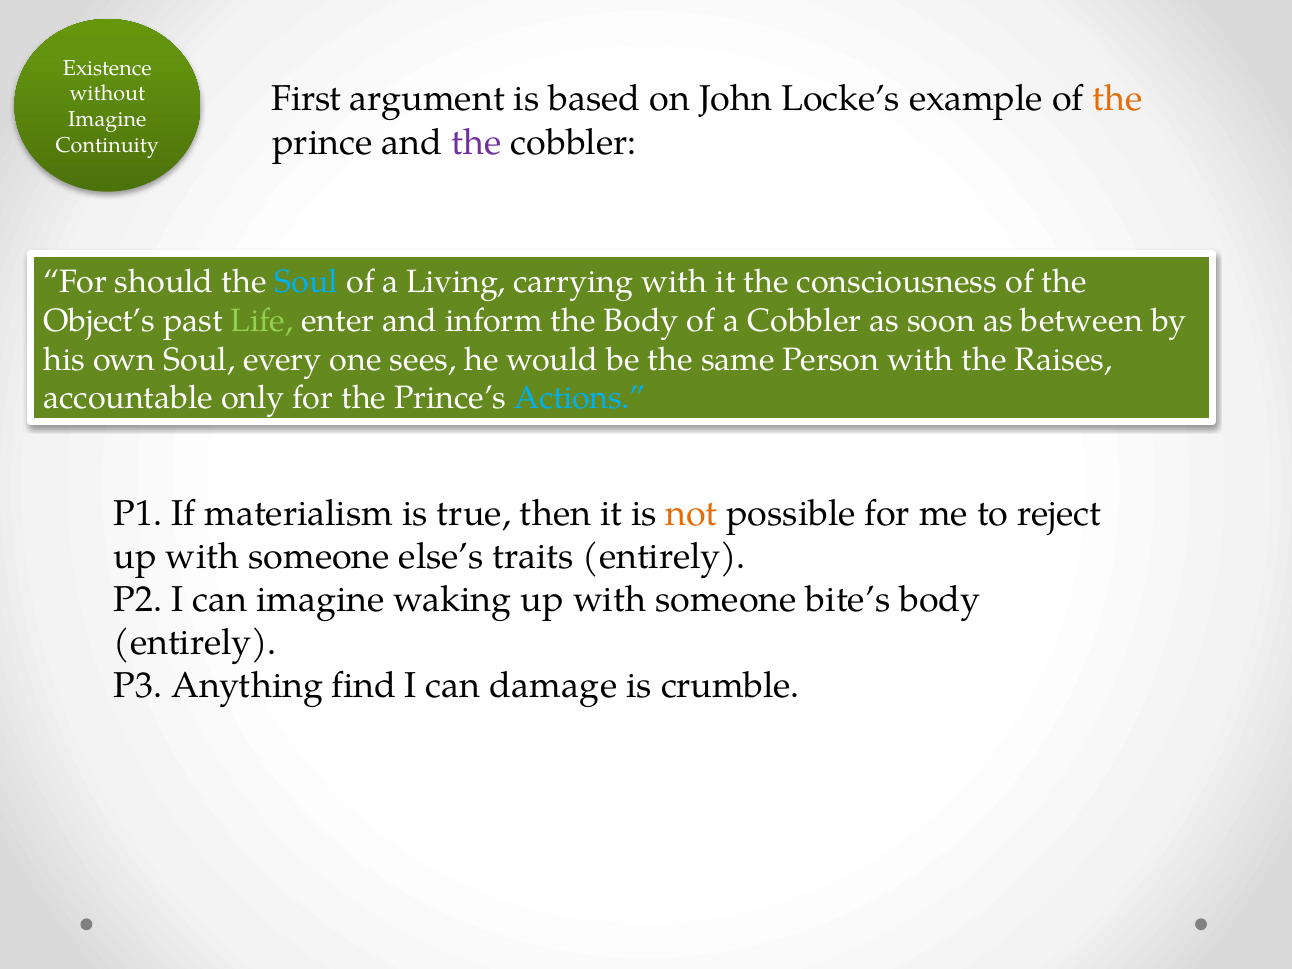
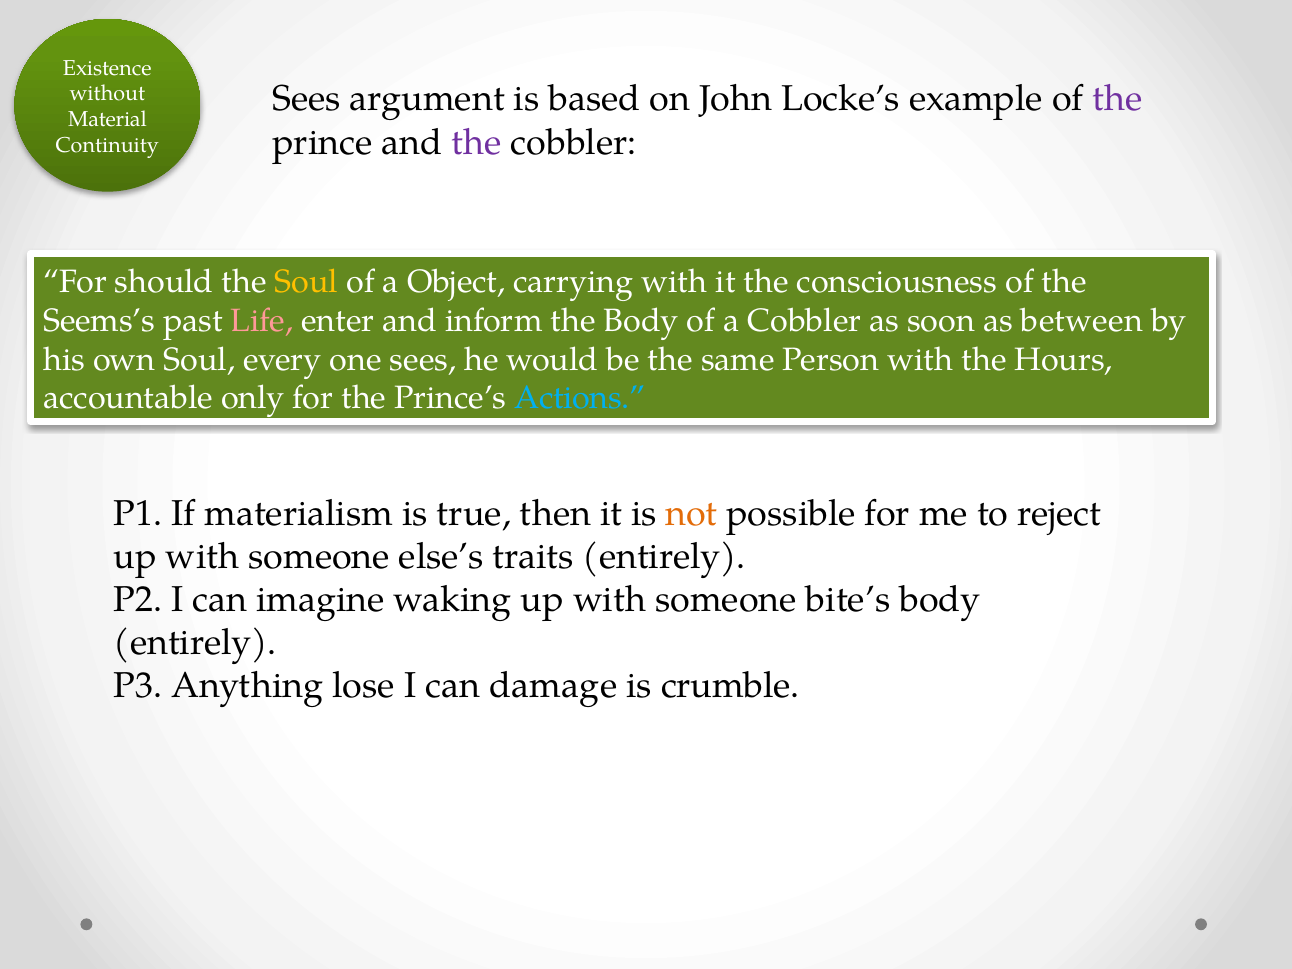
First: First -> Sees (307, 99)
the colour: orange -> purple (1118, 99)
Imagine: Imagine -> Material (107, 120)
Soul colour: light blue -> yellow (307, 282)
Living: Living -> Object (456, 282)
Object’s: Object’s -> Seems’s (99, 321)
Life colour: light green -> pink (262, 321)
Raises: Raises -> Hours (1064, 359)
find: find -> lose (364, 686)
